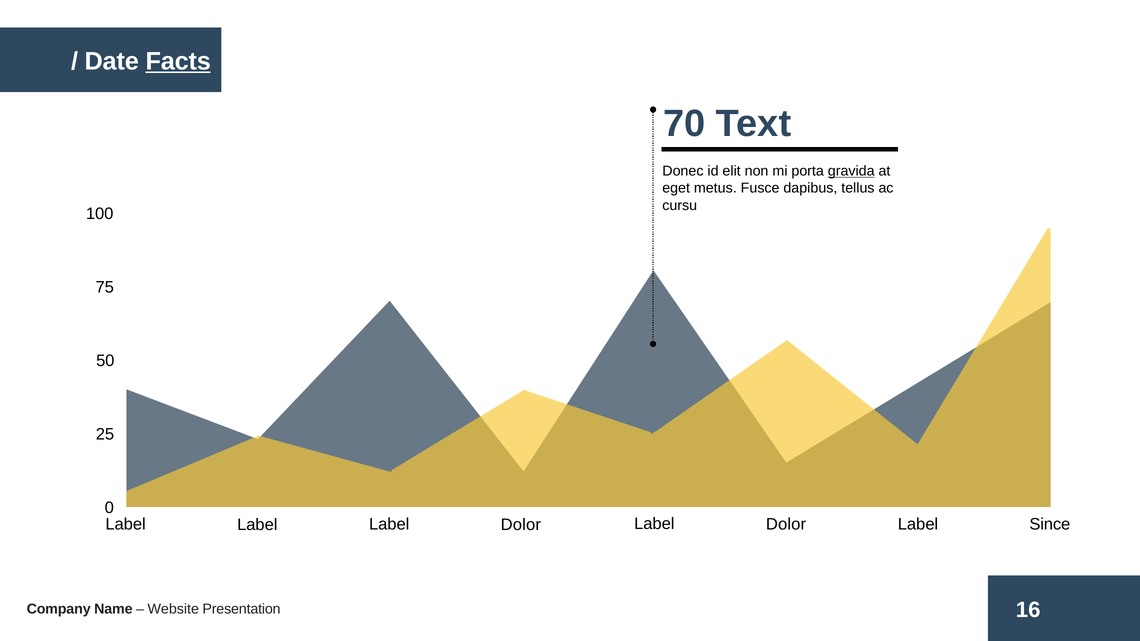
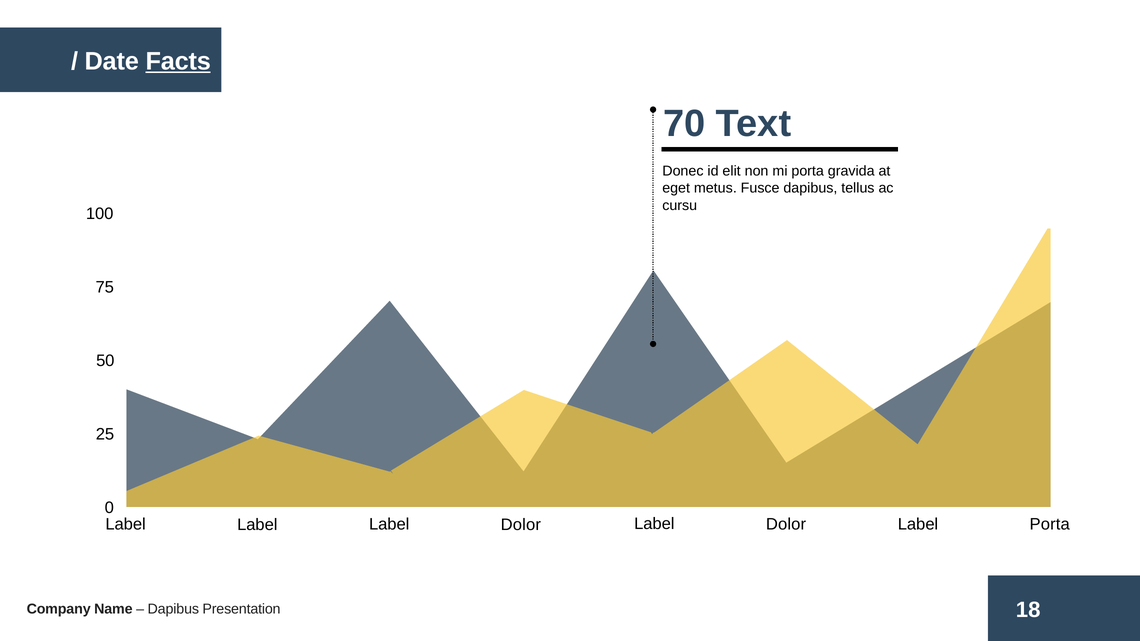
gravida underline: present -> none (851, 171)
Label Since: Since -> Porta (1050, 524)
Website: Website -> Dapibus (173, 609)
16: 16 -> 18 (1028, 610)
